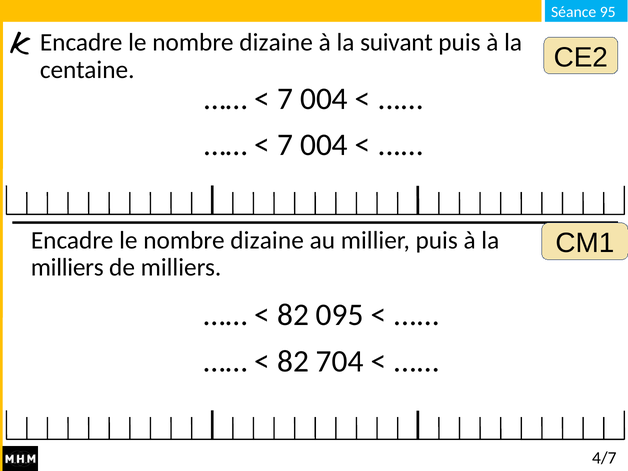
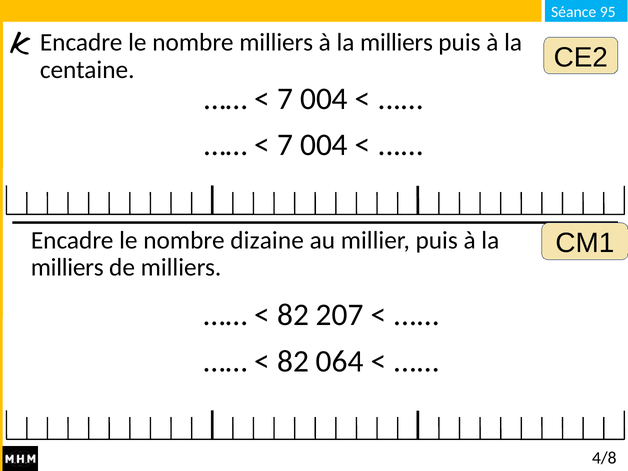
dizaine: dizaine -> milliers (276, 43)
suivant: suivant -> milliers (396, 43)
095: 095 -> 207 (340, 315)
704: 704 -> 064 (340, 361)
4/7: 4/7 -> 4/8 (604, 458)
